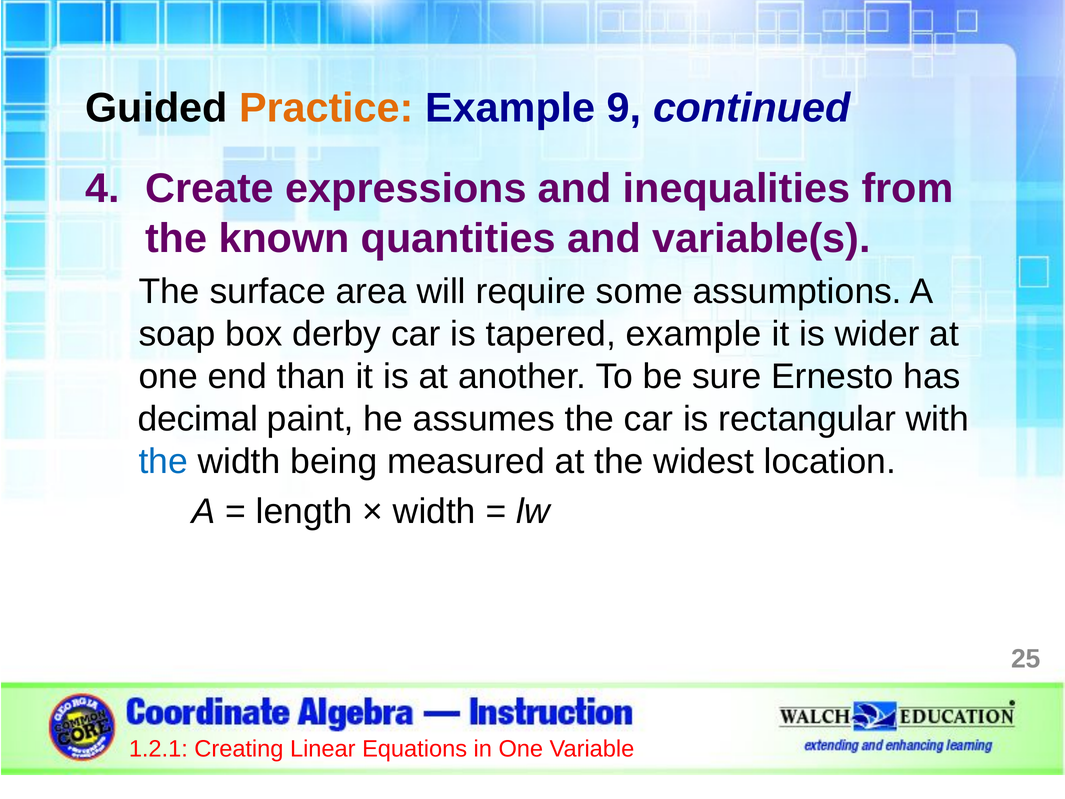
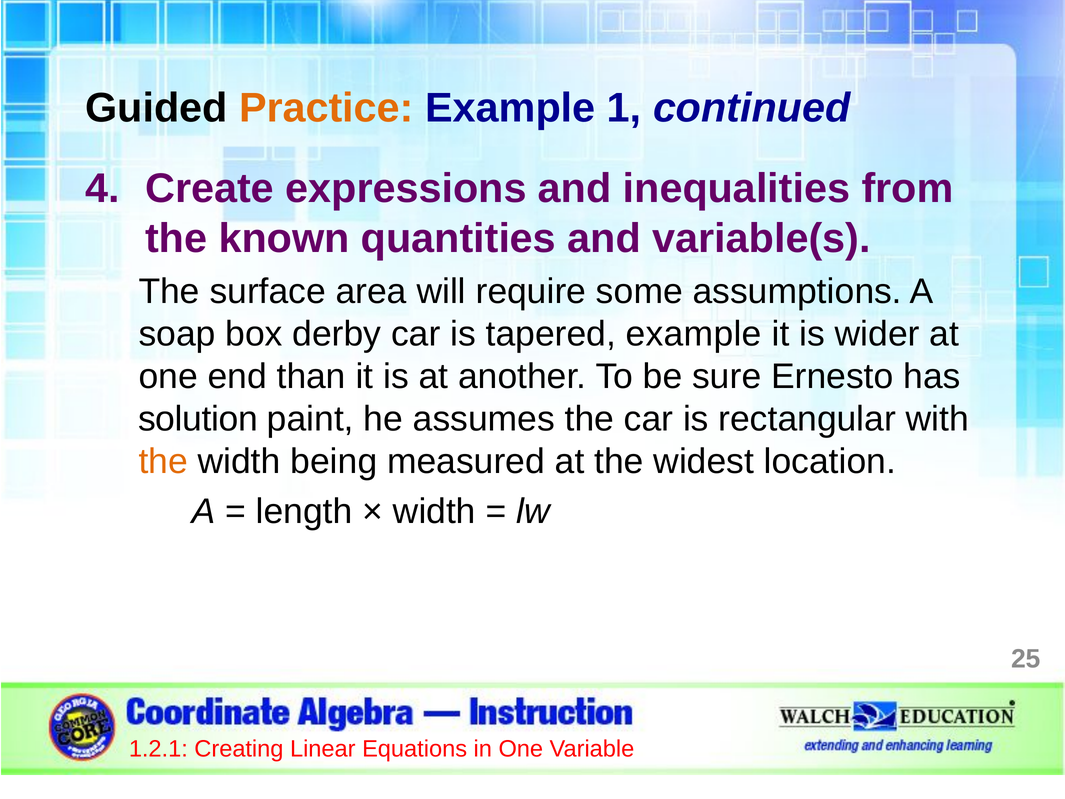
9: 9 -> 1 (624, 108)
decimal: decimal -> solution (198, 419)
the colour: blue -> orange (163, 462)
